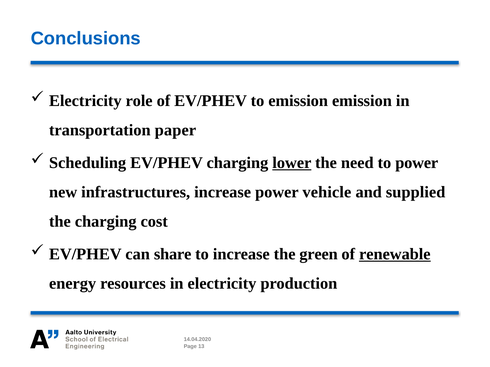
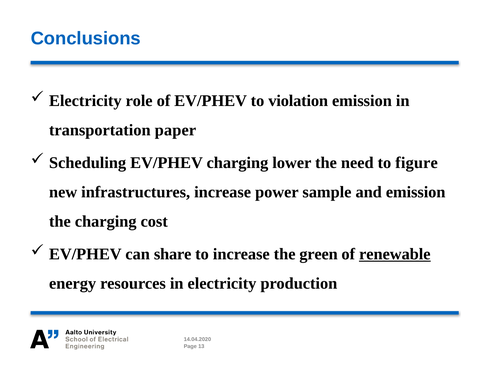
to emission: emission -> violation (298, 101)
lower underline: present -> none (292, 163)
to power: power -> figure (417, 163)
vehicle: vehicle -> sample (327, 192)
and supplied: supplied -> emission (416, 192)
